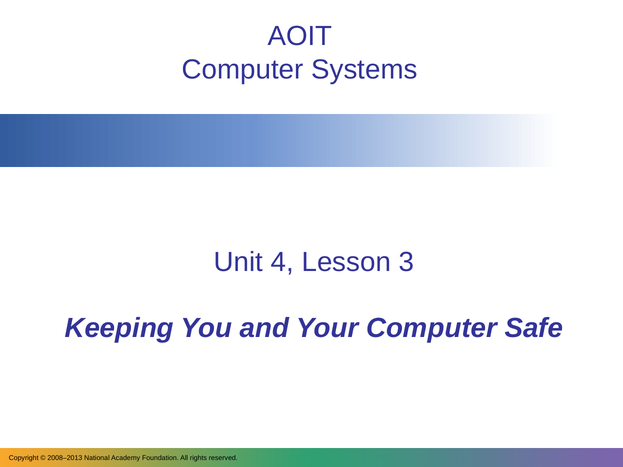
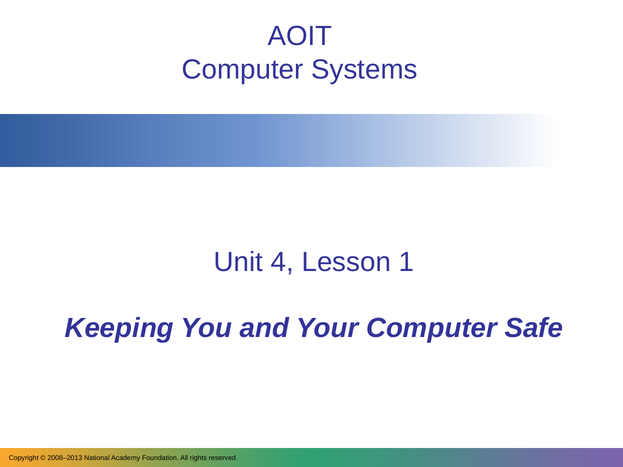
3: 3 -> 1 (406, 262)
